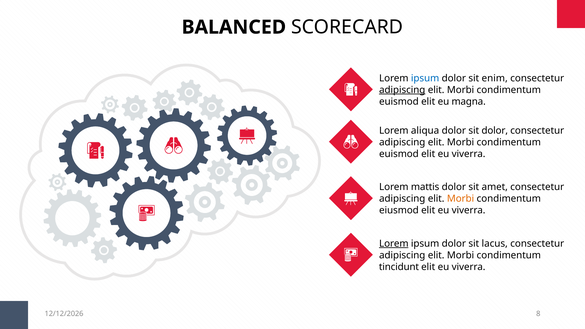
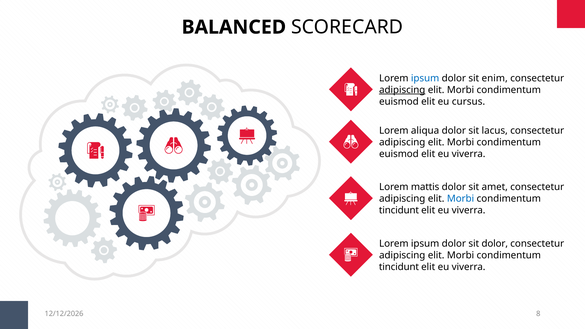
magna: magna -> cursus (469, 102)
sit dolor: dolor -> lacus (495, 131)
Morbi colour: orange -> blue (461, 199)
eiusmod: eiusmod -> tincidunt (399, 210)
Lorem underline: present -> none (394, 244)
sit lacus: lacus -> dolor (495, 244)
